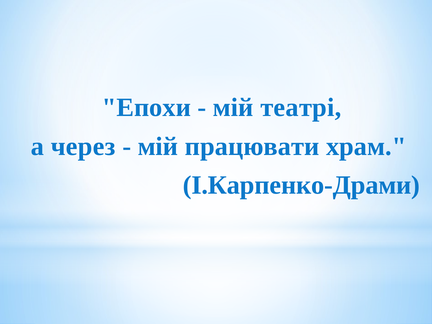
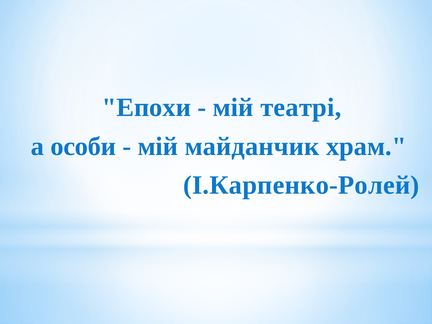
через: через -> особи (83, 146)
працювати: працювати -> майданчик (252, 146)
І.Карпенко-Драми: І.Карпенко-Драми -> І.Карпенко-Ролей (301, 185)
